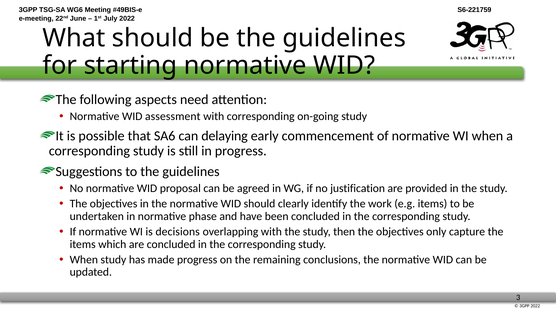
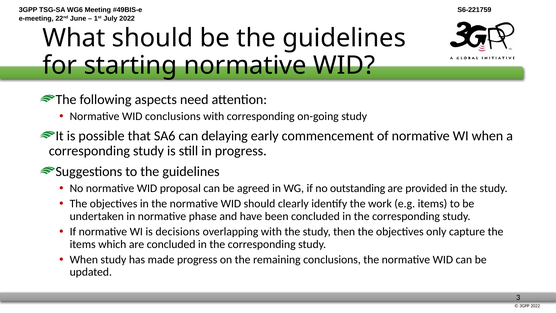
WID assessment: assessment -> conclusions (173, 116)
justification: justification -> outstanding (358, 188)
